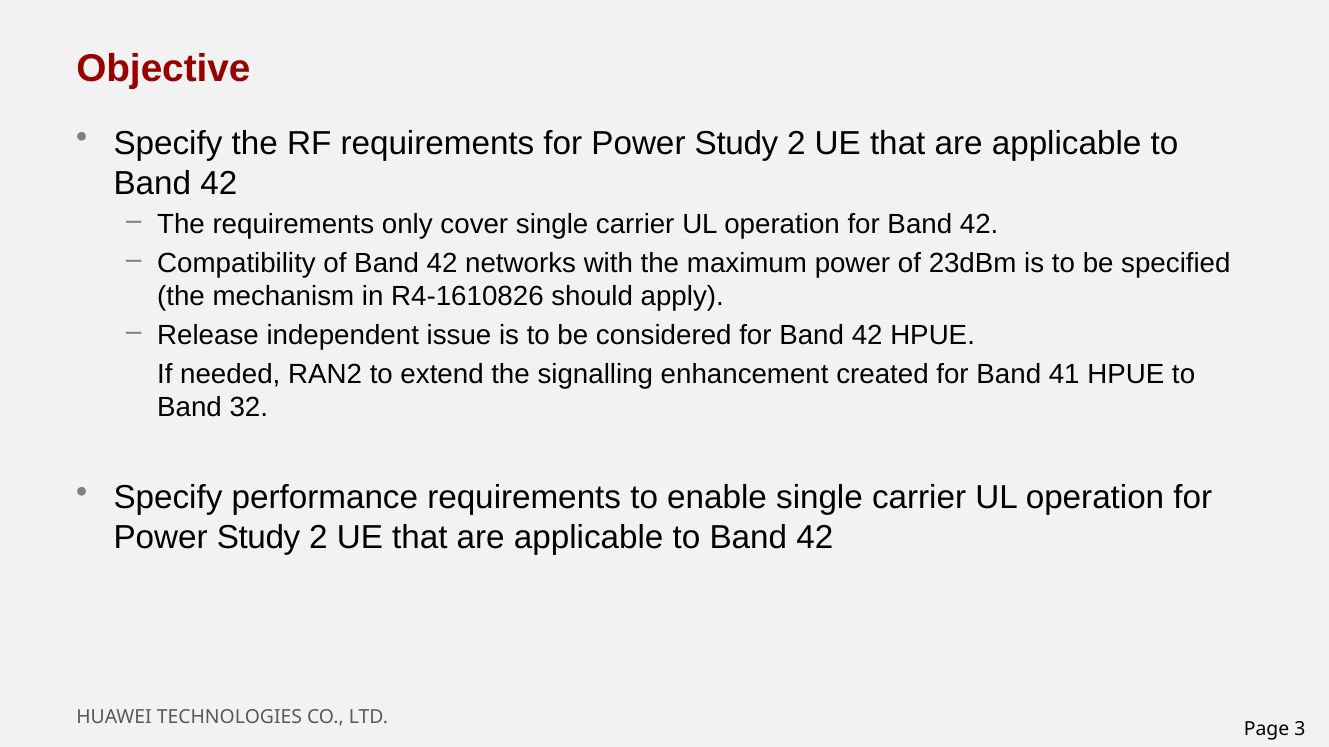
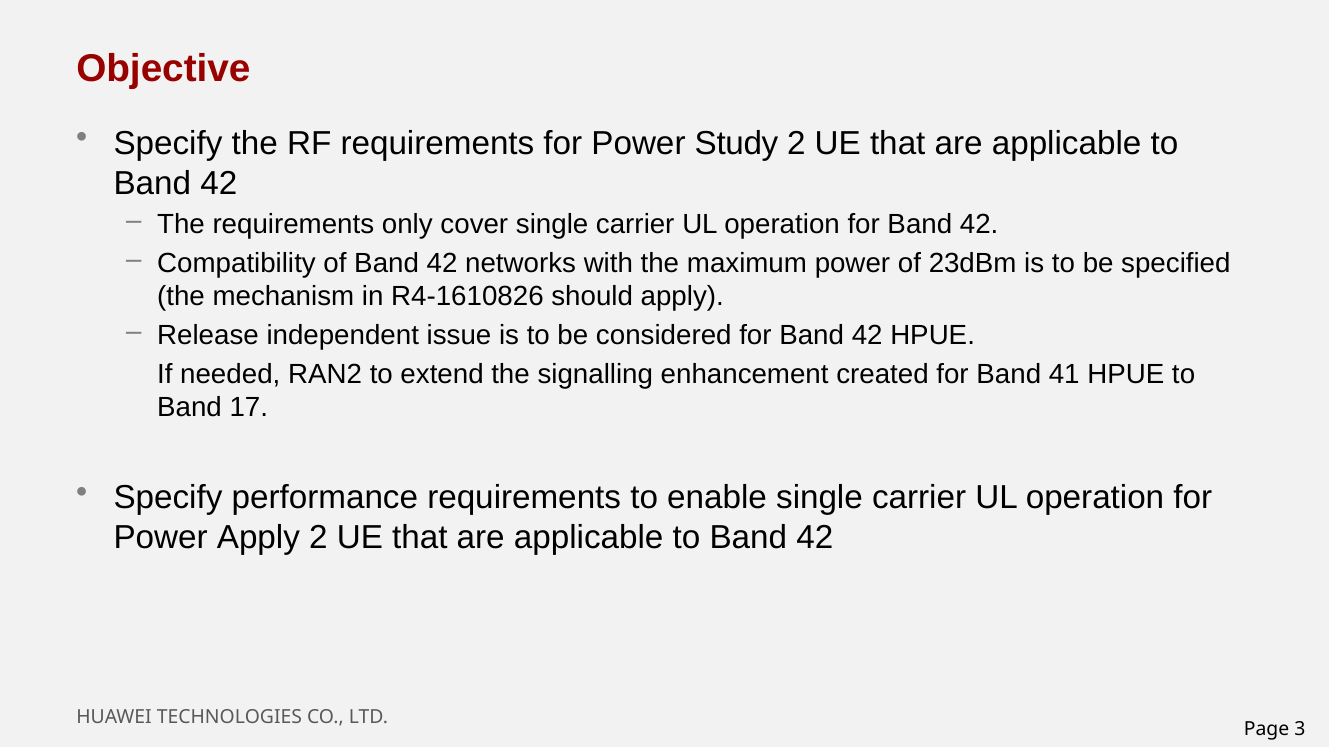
32: 32 -> 17 (249, 408)
Study: Study -> Apply (258, 538)
